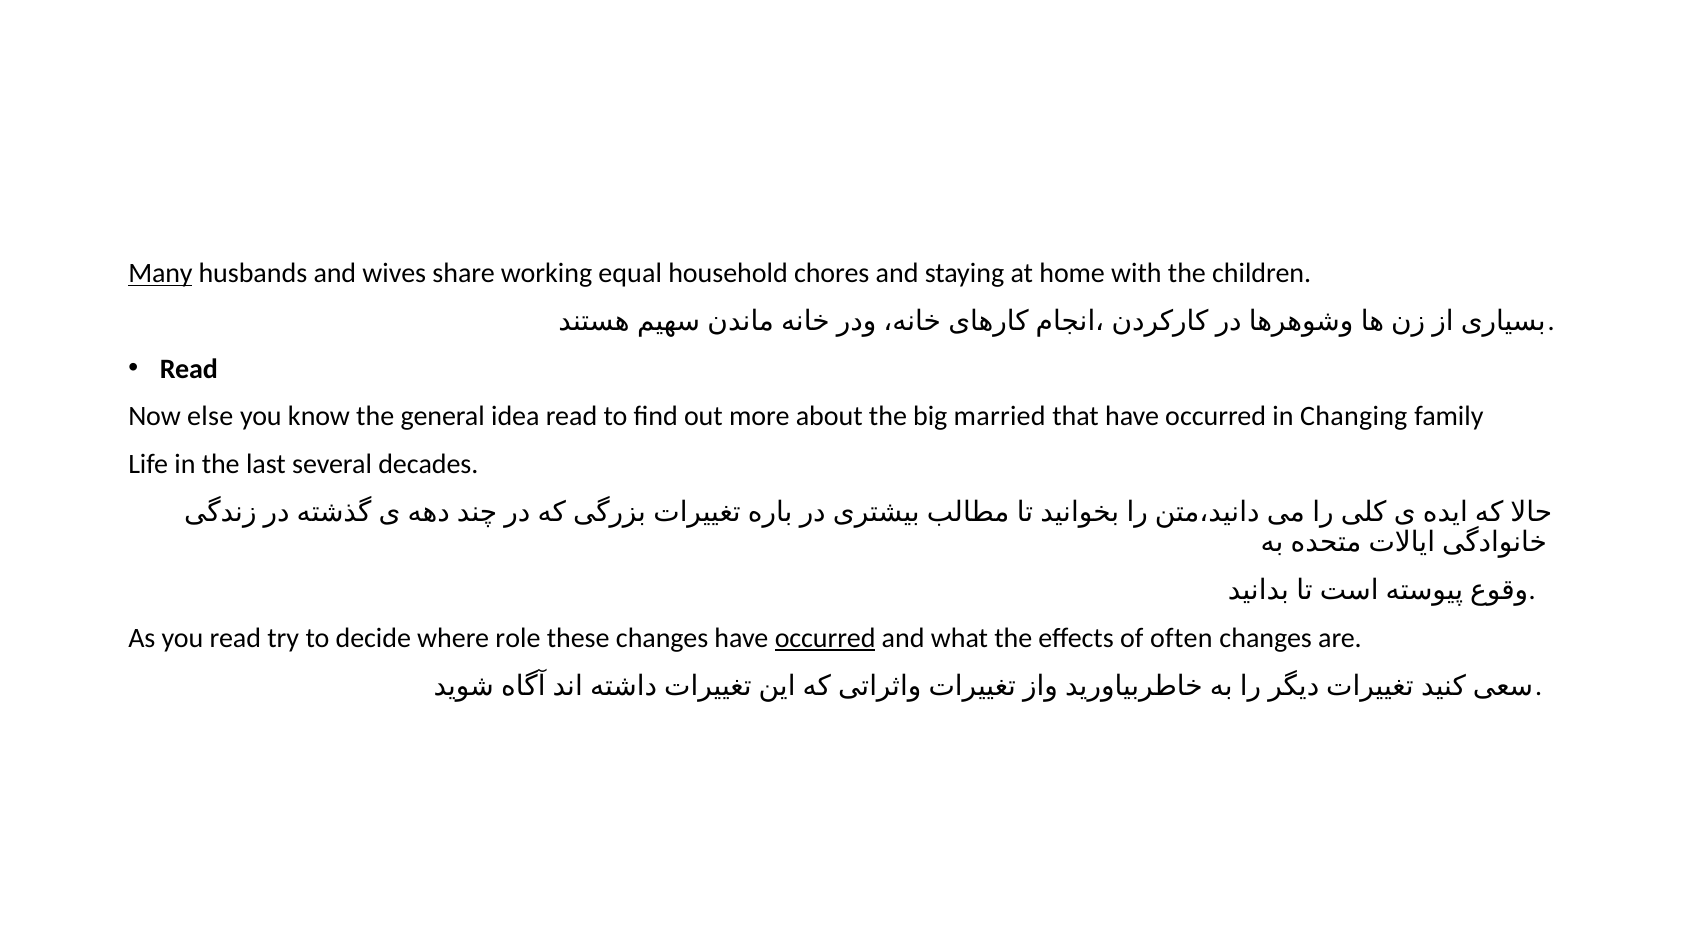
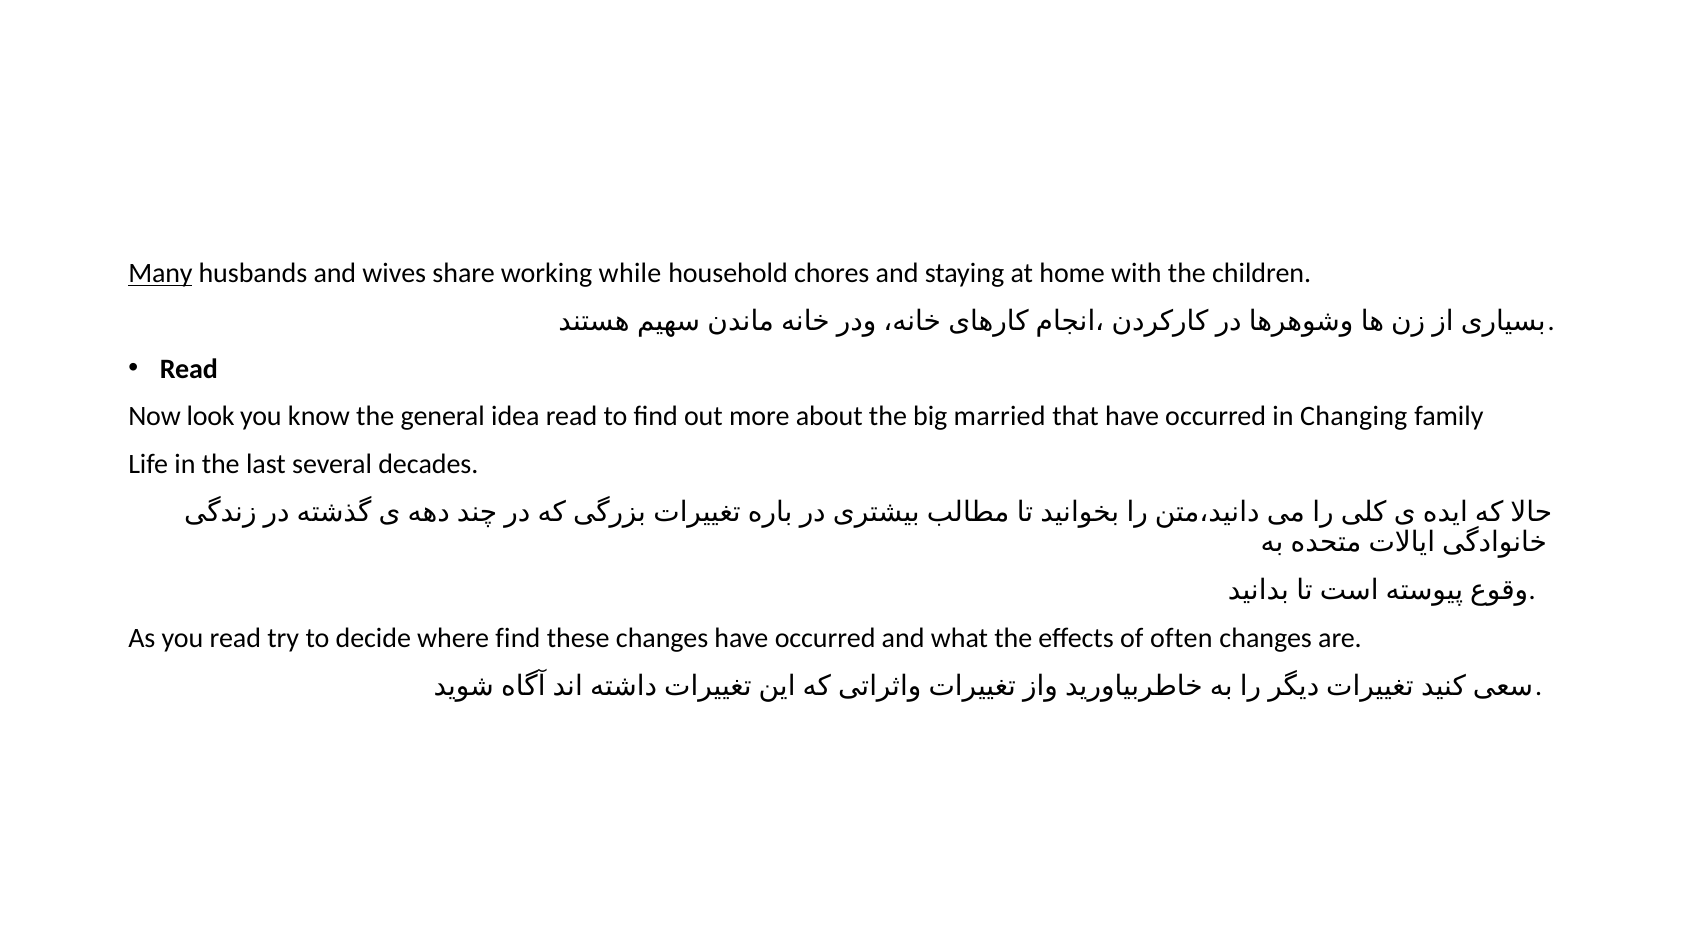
equal: equal -> while (630, 273)
else: else -> look (211, 417)
where role: role -> find (518, 638)
occurred underline: present -> none (825, 638)
